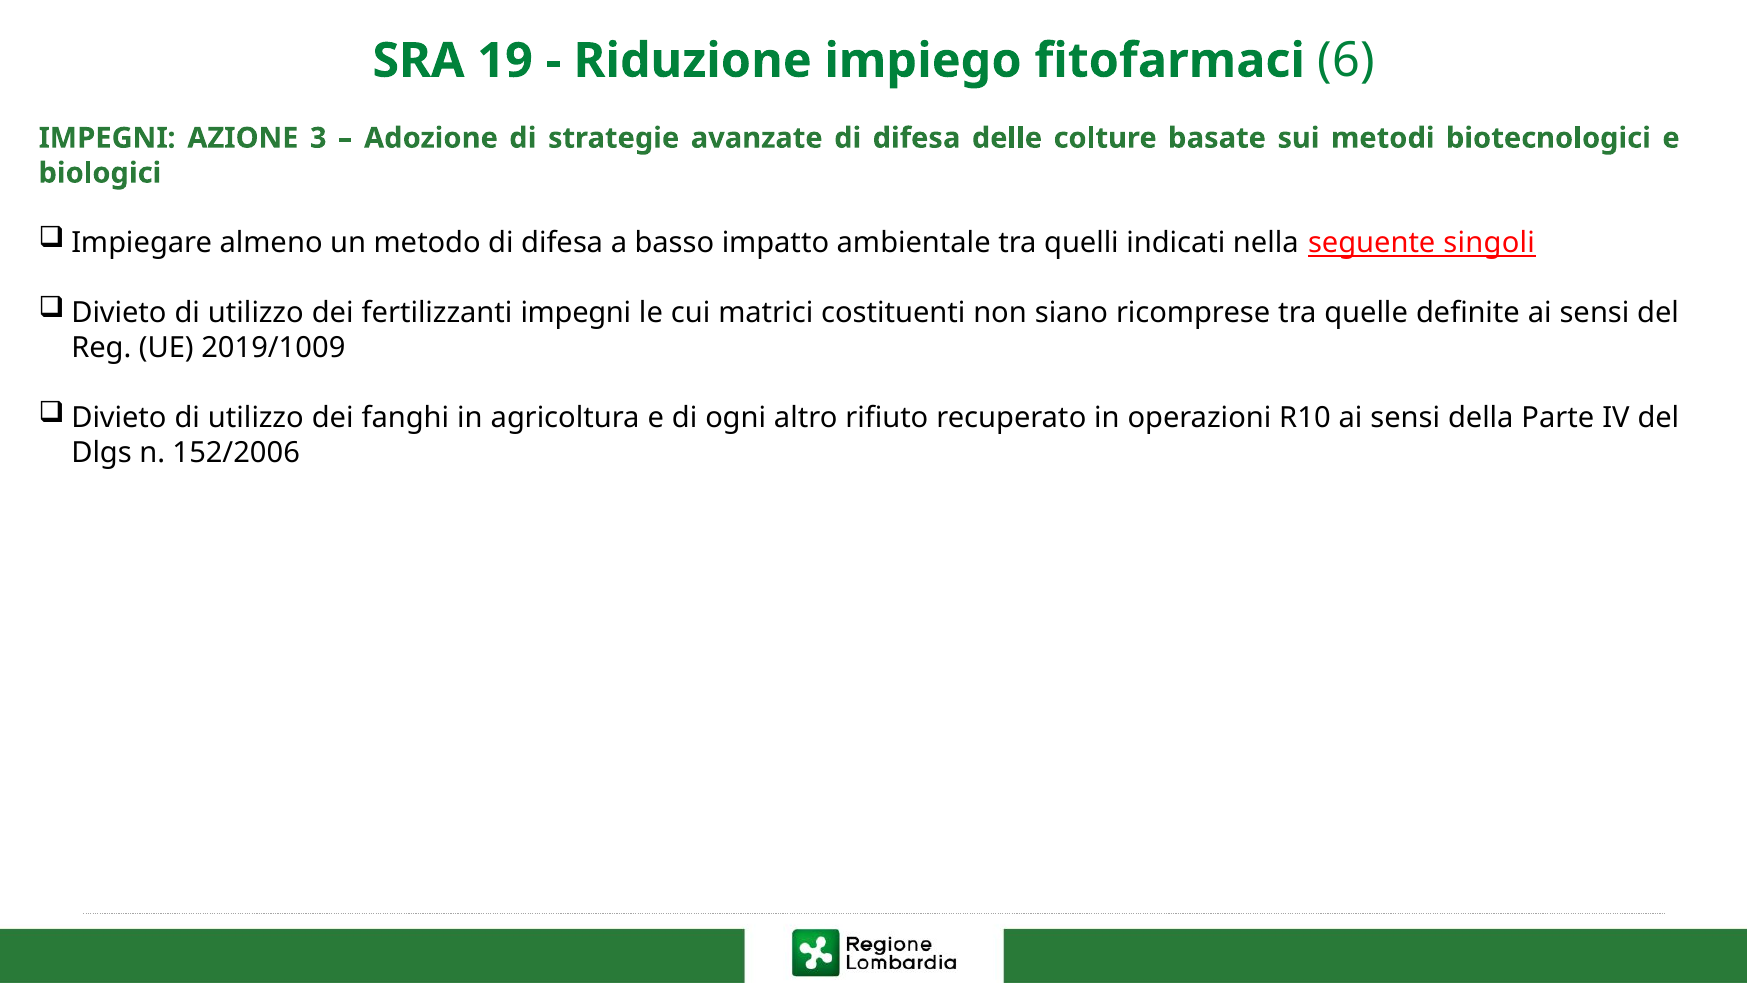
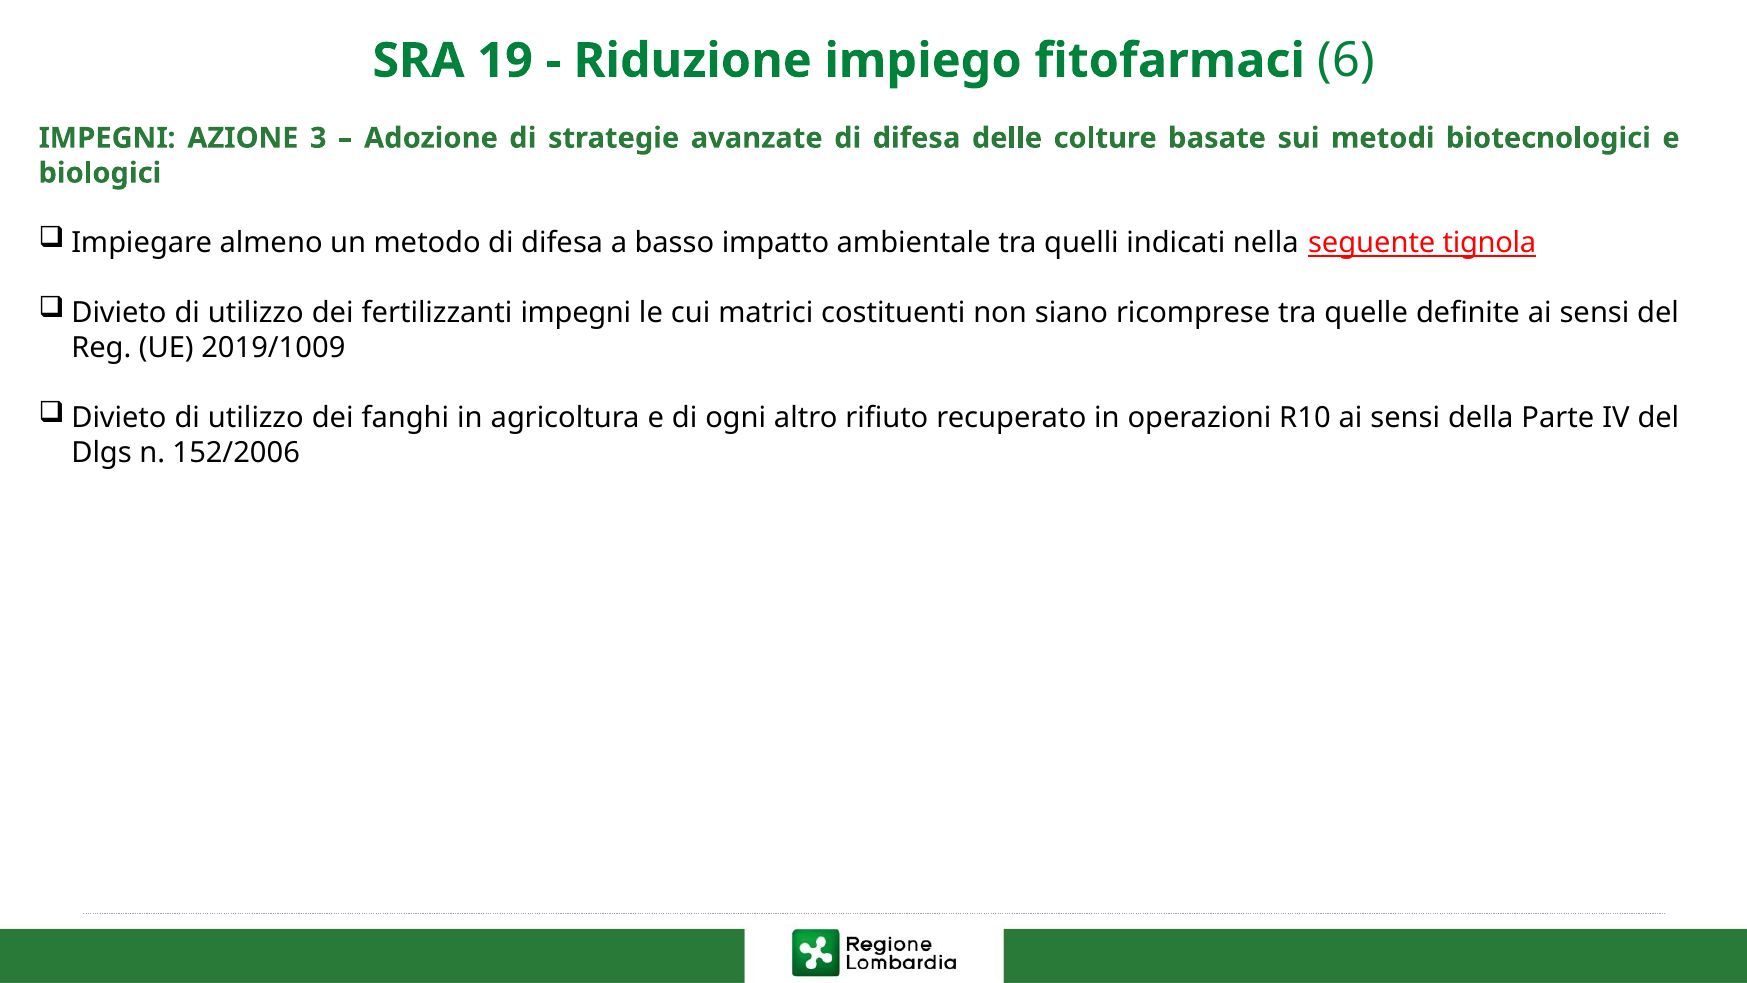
singoli: singoli -> tignola (1489, 243)
